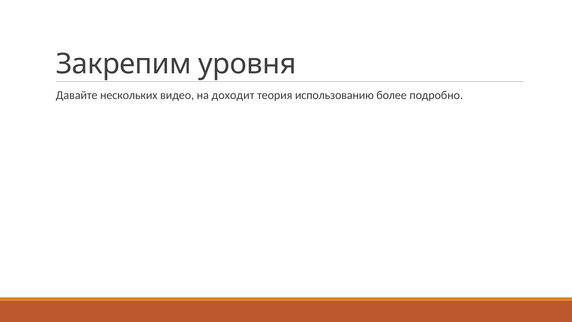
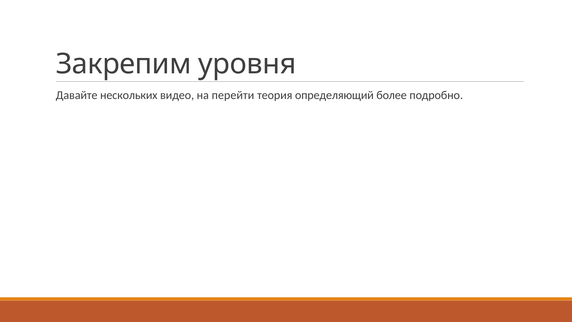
доходит: доходит -> перейти (233, 95)
использованию: использованию -> определяющий (334, 95)
